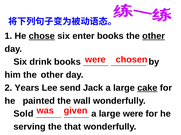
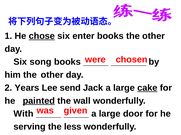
other underline: present -> none (154, 36)
drink: drink -> song (41, 62)
painted underline: none -> present (39, 101)
Sold: Sold -> With (23, 114)
large were: were -> door (133, 114)
that: that -> less (73, 127)
